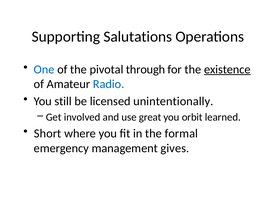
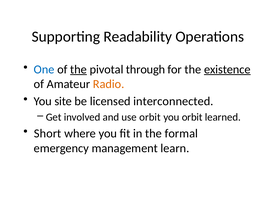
Salutations: Salutations -> Readability (138, 37)
the underline: none -> present (78, 69)
Radio colour: blue -> orange (109, 84)
still: still -> site (63, 101)
unintentionally: unintentionally -> interconnected (173, 101)
use great: great -> orbit (150, 117)
gives: gives -> learn (175, 148)
